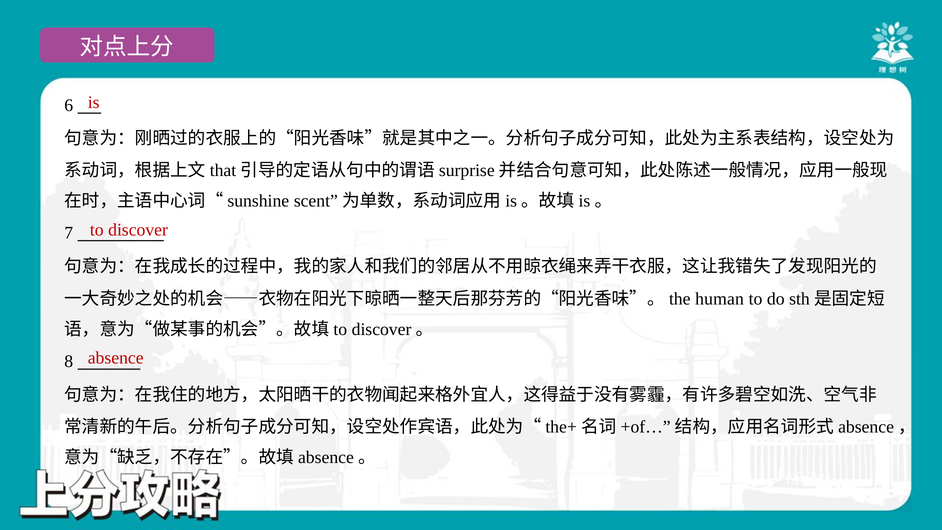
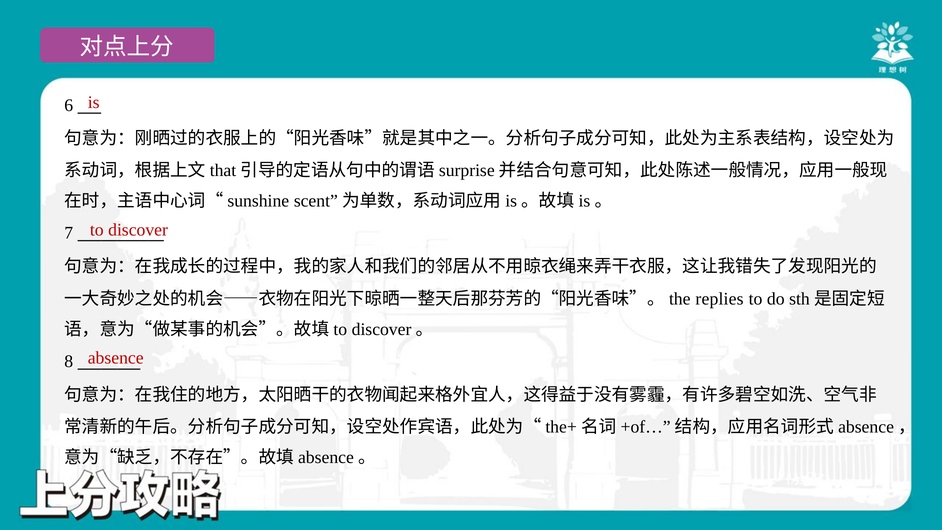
human: human -> replies (720, 299)
